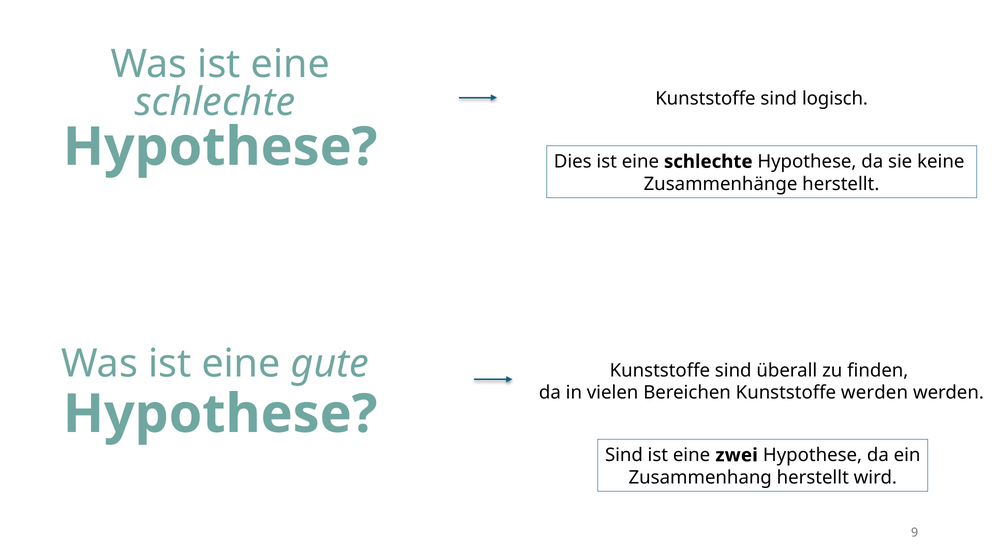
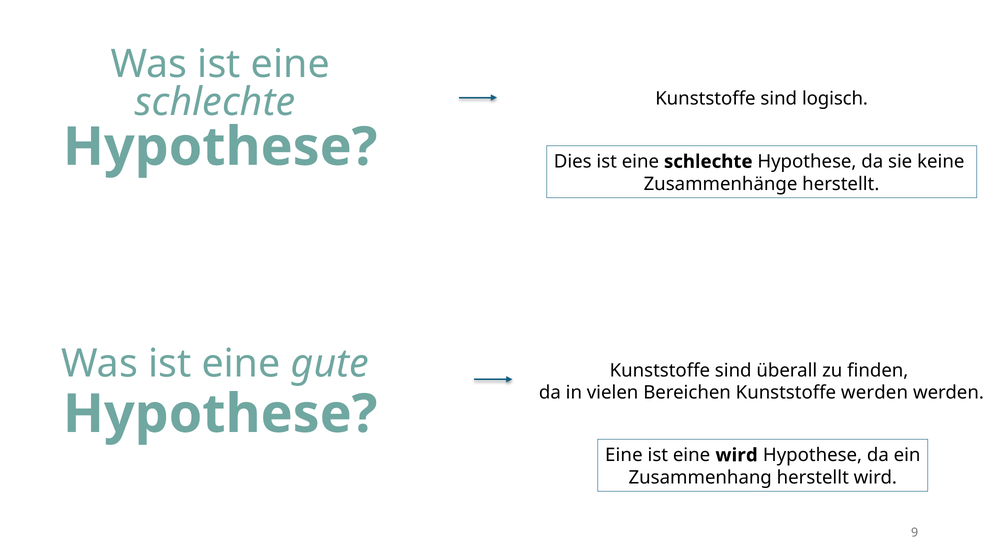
Sind: Sind -> Eine (624, 455)
eine zwei: zwei -> wird (737, 455)
